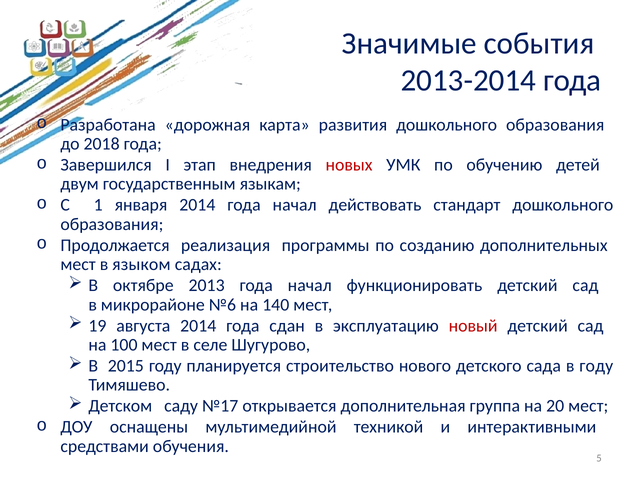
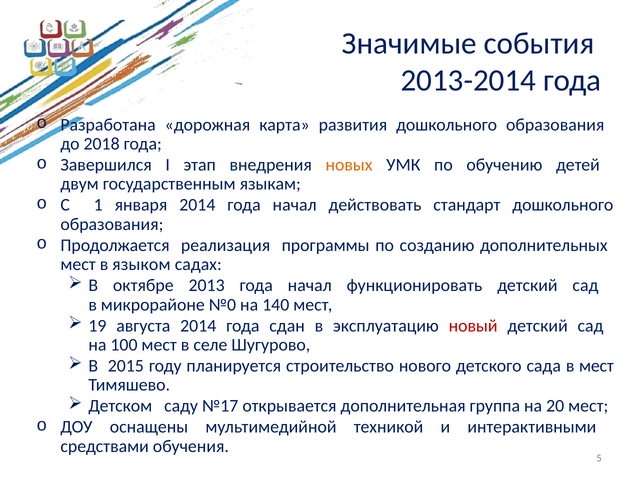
новых colour: red -> orange (349, 165)
№6: №6 -> №0 (222, 305)
в году: году -> мест (596, 366)
